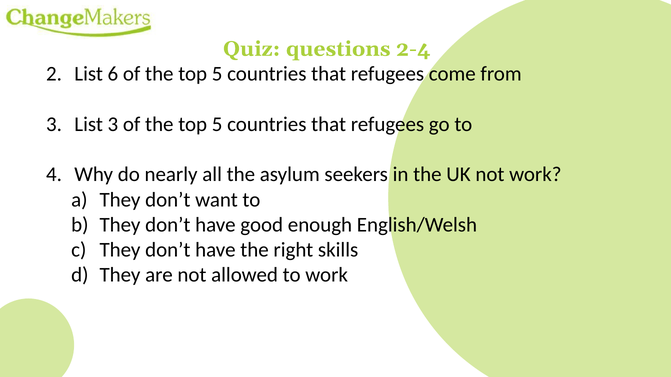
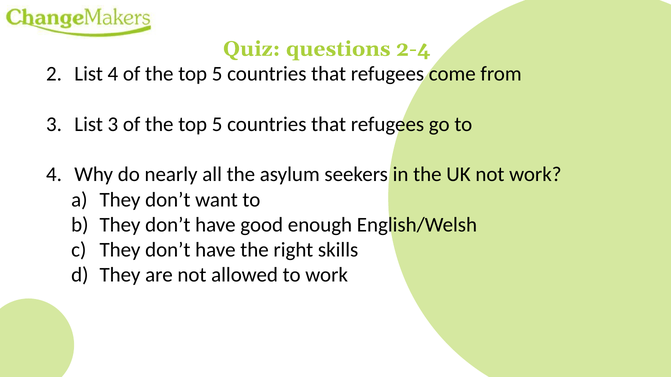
List 6: 6 -> 4 (113, 74)
